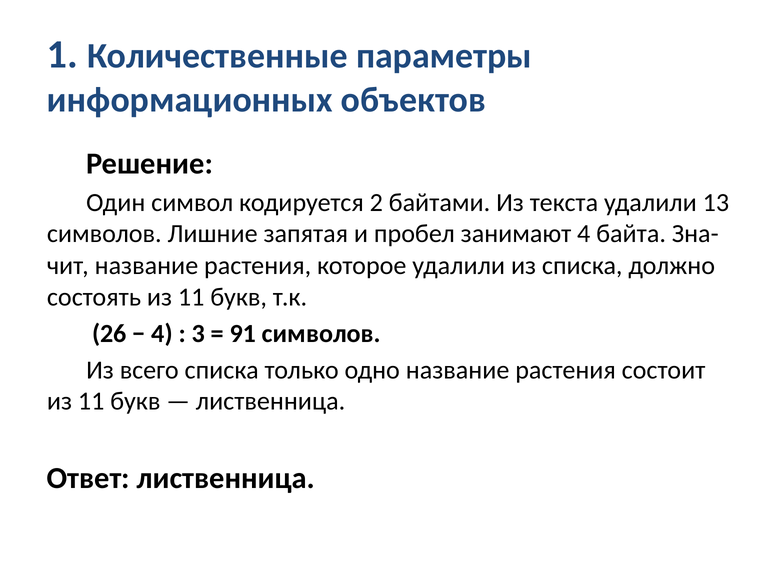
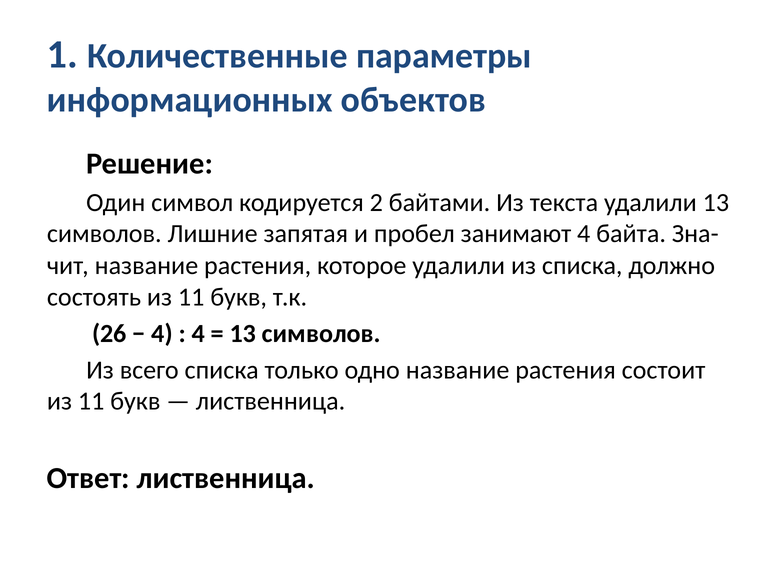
3: 3 -> 4 (198, 334)
91: 91 -> 13 (243, 334)
